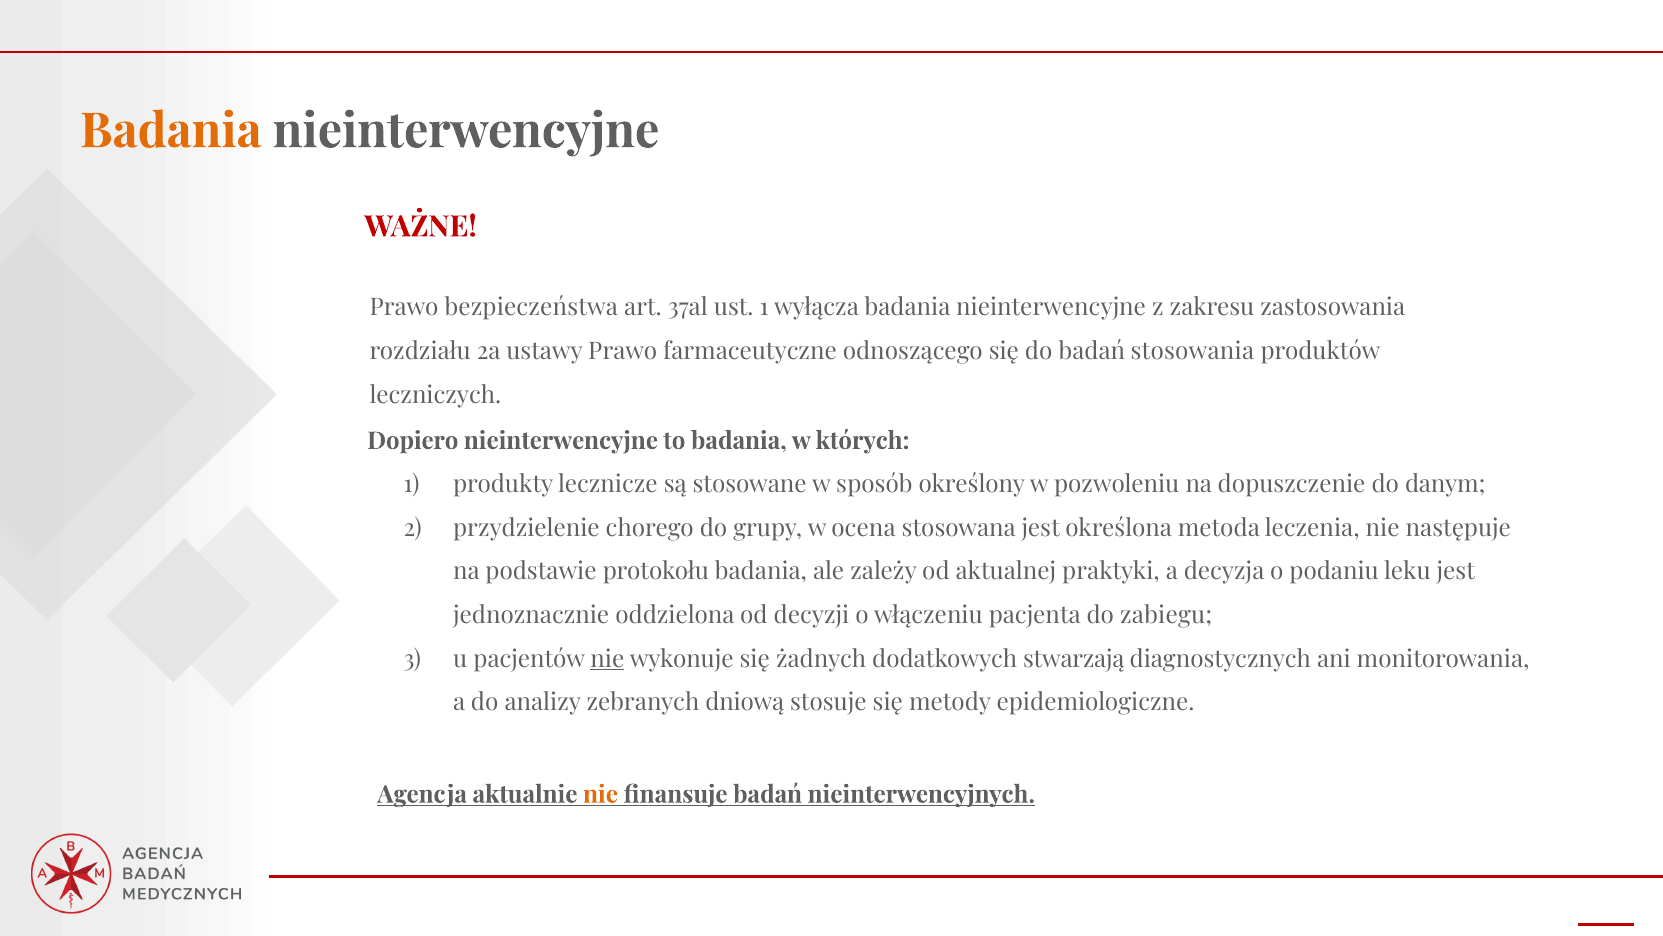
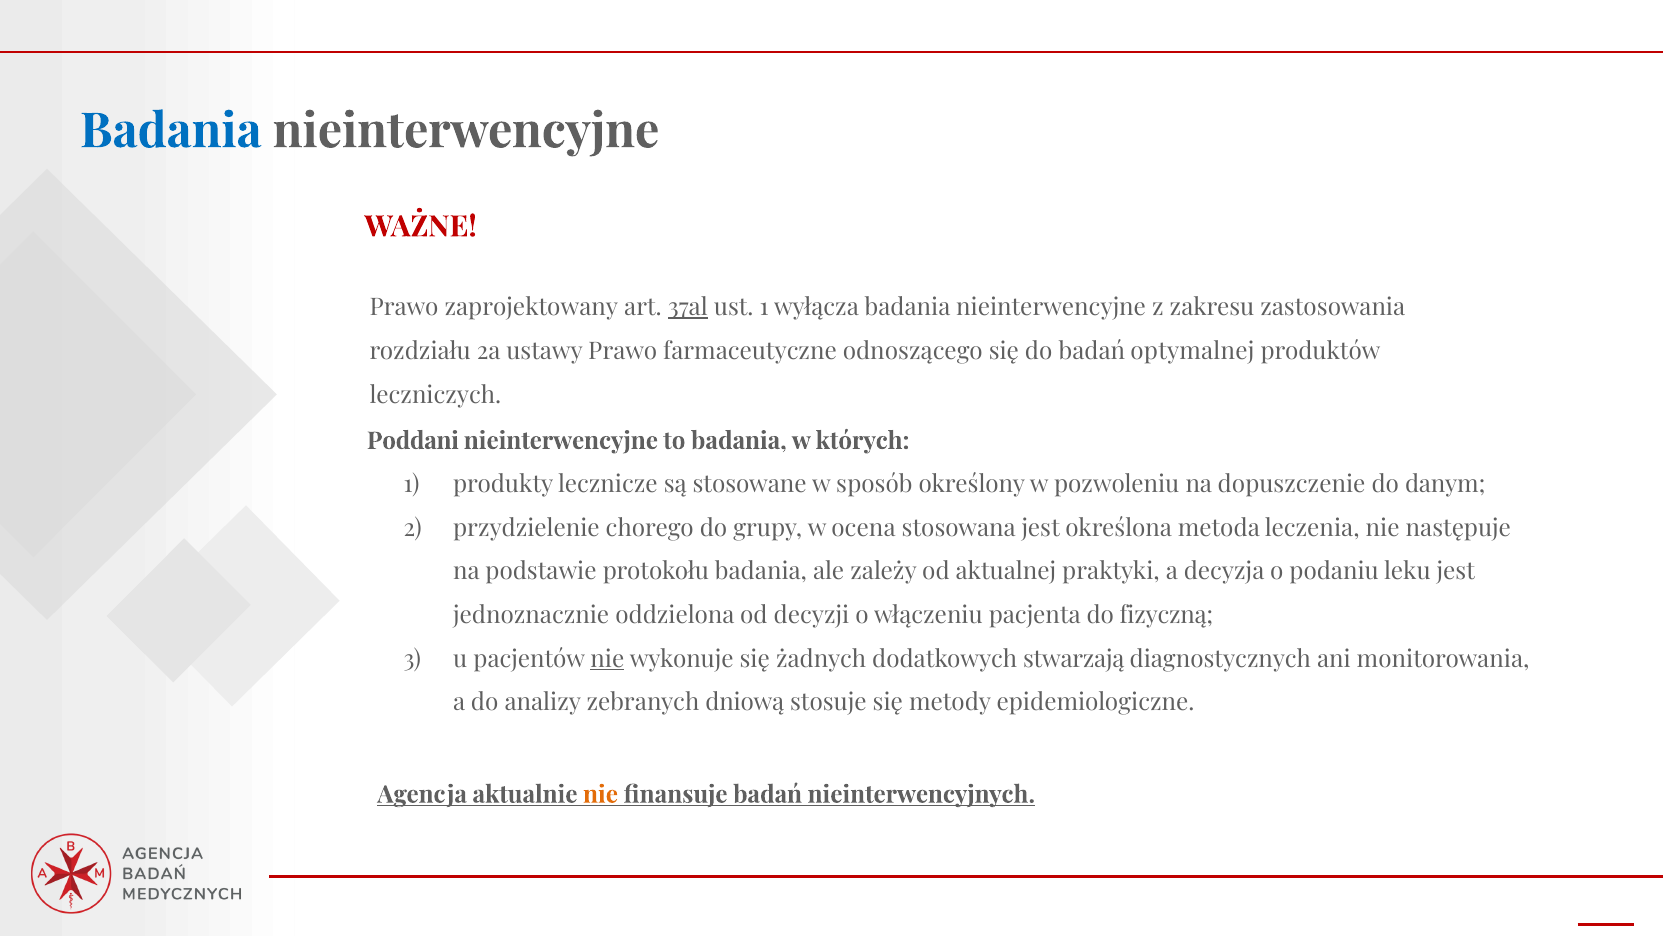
Badania colour: orange -> blue (171, 131)
bezpieczeństwa: bezpieczeństwa -> zaprojektowany (531, 308)
37al underline: none -> present (688, 308)
stosowania: stosowania -> optymalnej (1192, 351)
Dopiero: Dopiero -> Poddani (413, 441)
zabiegu: zabiegu -> fizyczną (1167, 615)
